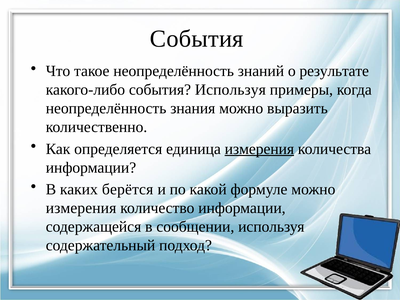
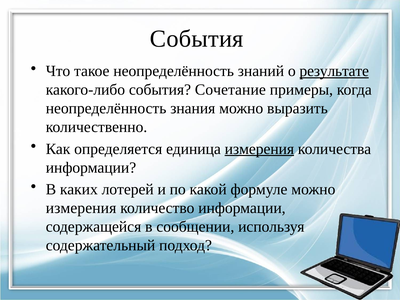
результате underline: none -> present (334, 71)
события Используя: Используя -> Сочетание (230, 90)
берётся: берётся -> лотерей (128, 189)
